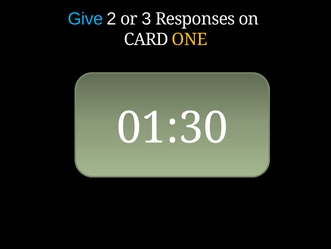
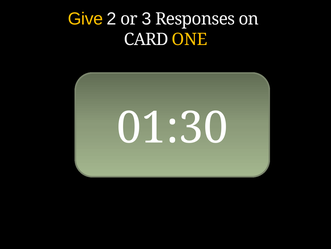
Give colour: light blue -> yellow (85, 19)
